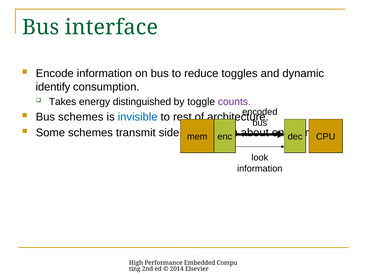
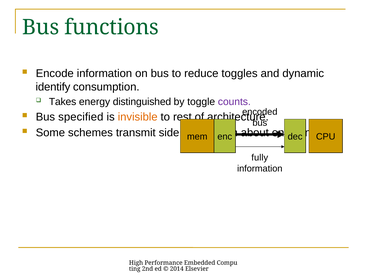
interface: interface -> functions (112, 27)
Bus schemes: schemes -> specified (81, 117)
invisible colour: blue -> orange (138, 117)
look: look -> fully (260, 158)
